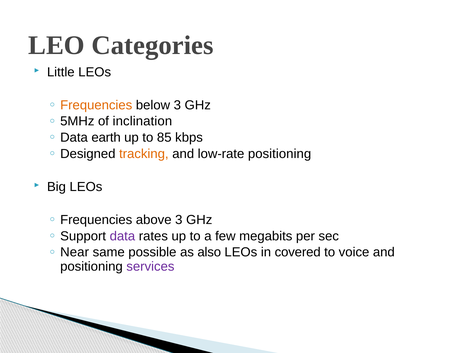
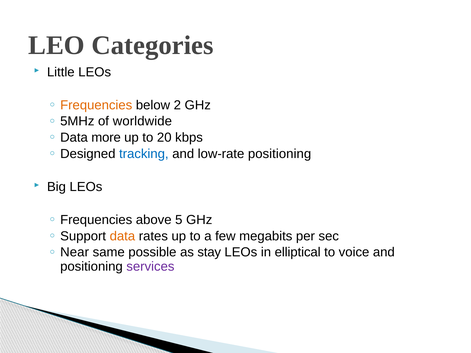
below 3: 3 -> 2 (177, 105)
inclination: inclination -> worldwide (142, 121)
earth: earth -> more (106, 138)
85: 85 -> 20 (164, 138)
tracking colour: orange -> blue (144, 154)
above 3: 3 -> 5 (179, 220)
data colour: purple -> orange (122, 236)
also: also -> stay (209, 253)
covered: covered -> elliptical (298, 253)
